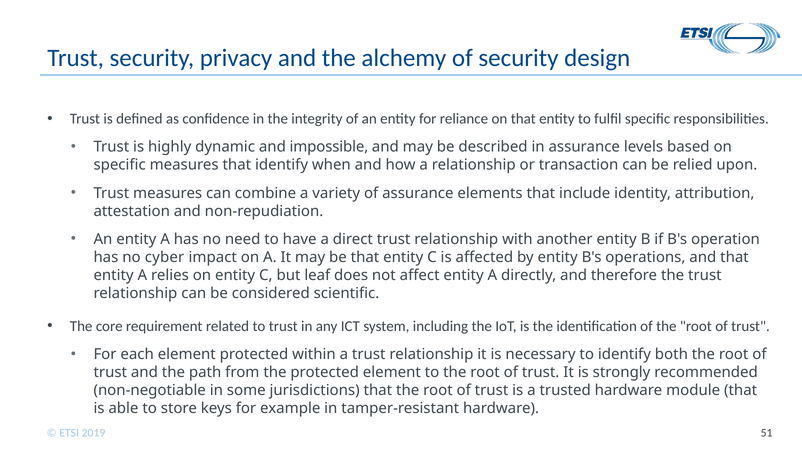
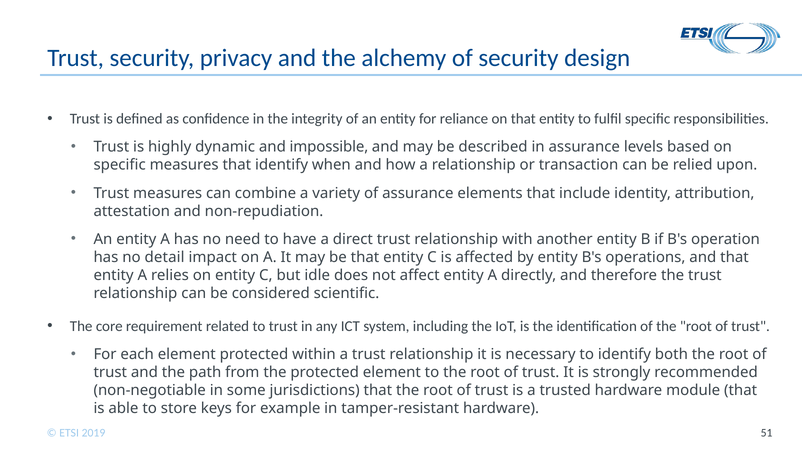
cyber: cyber -> detail (165, 257)
leaf: leaf -> idle (317, 275)
